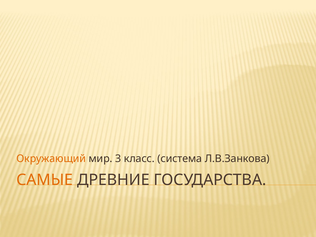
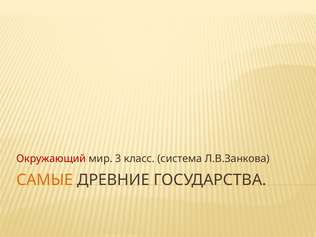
Окружающий colour: orange -> red (51, 159)
